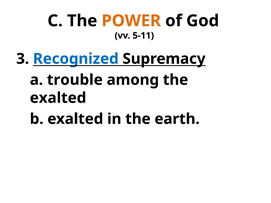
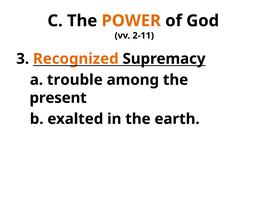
5-11: 5-11 -> 2-11 (143, 36)
Recognized colour: blue -> orange (76, 59)
exalted: exalted -> present (58, 98)
